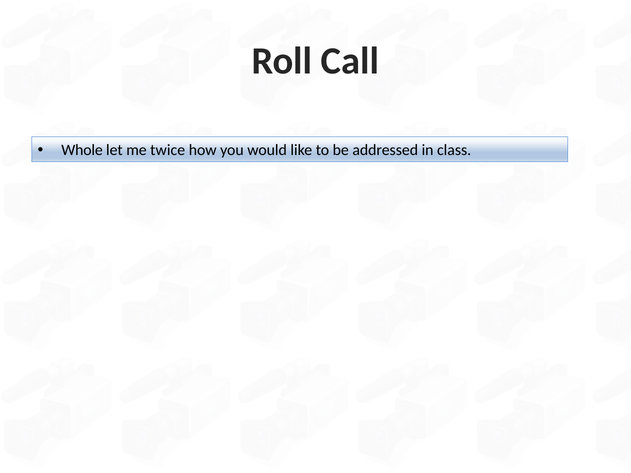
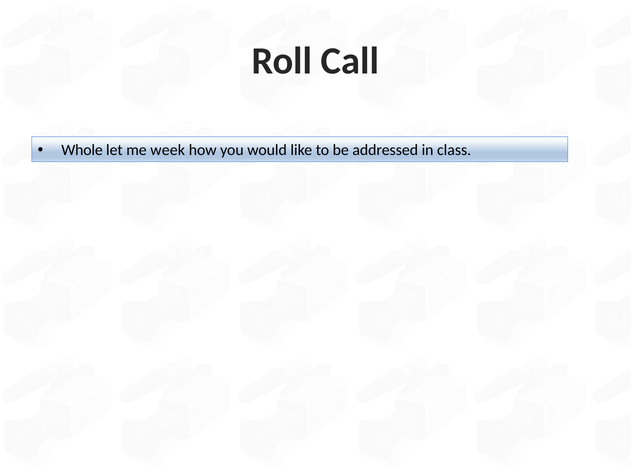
twice: twice -> week (168, 150)
